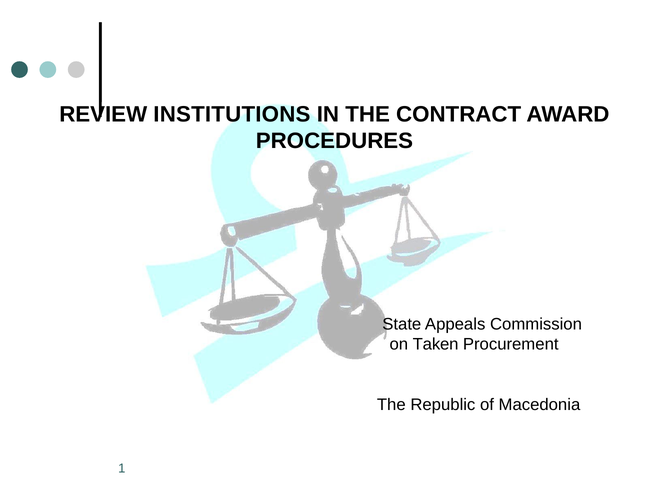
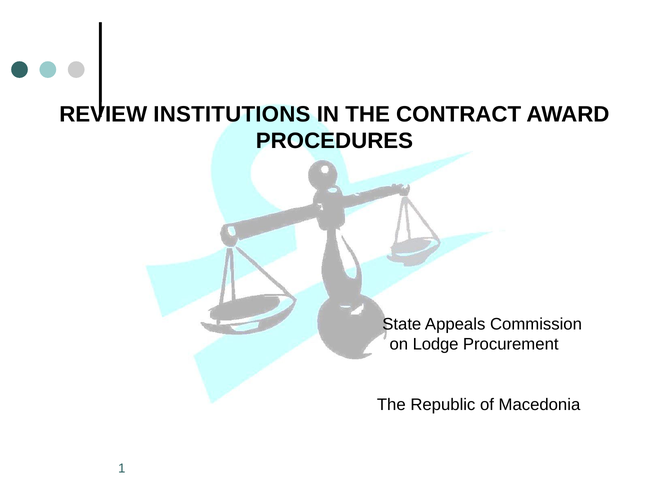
Taken: Taken -> Lodge (436, 345)
